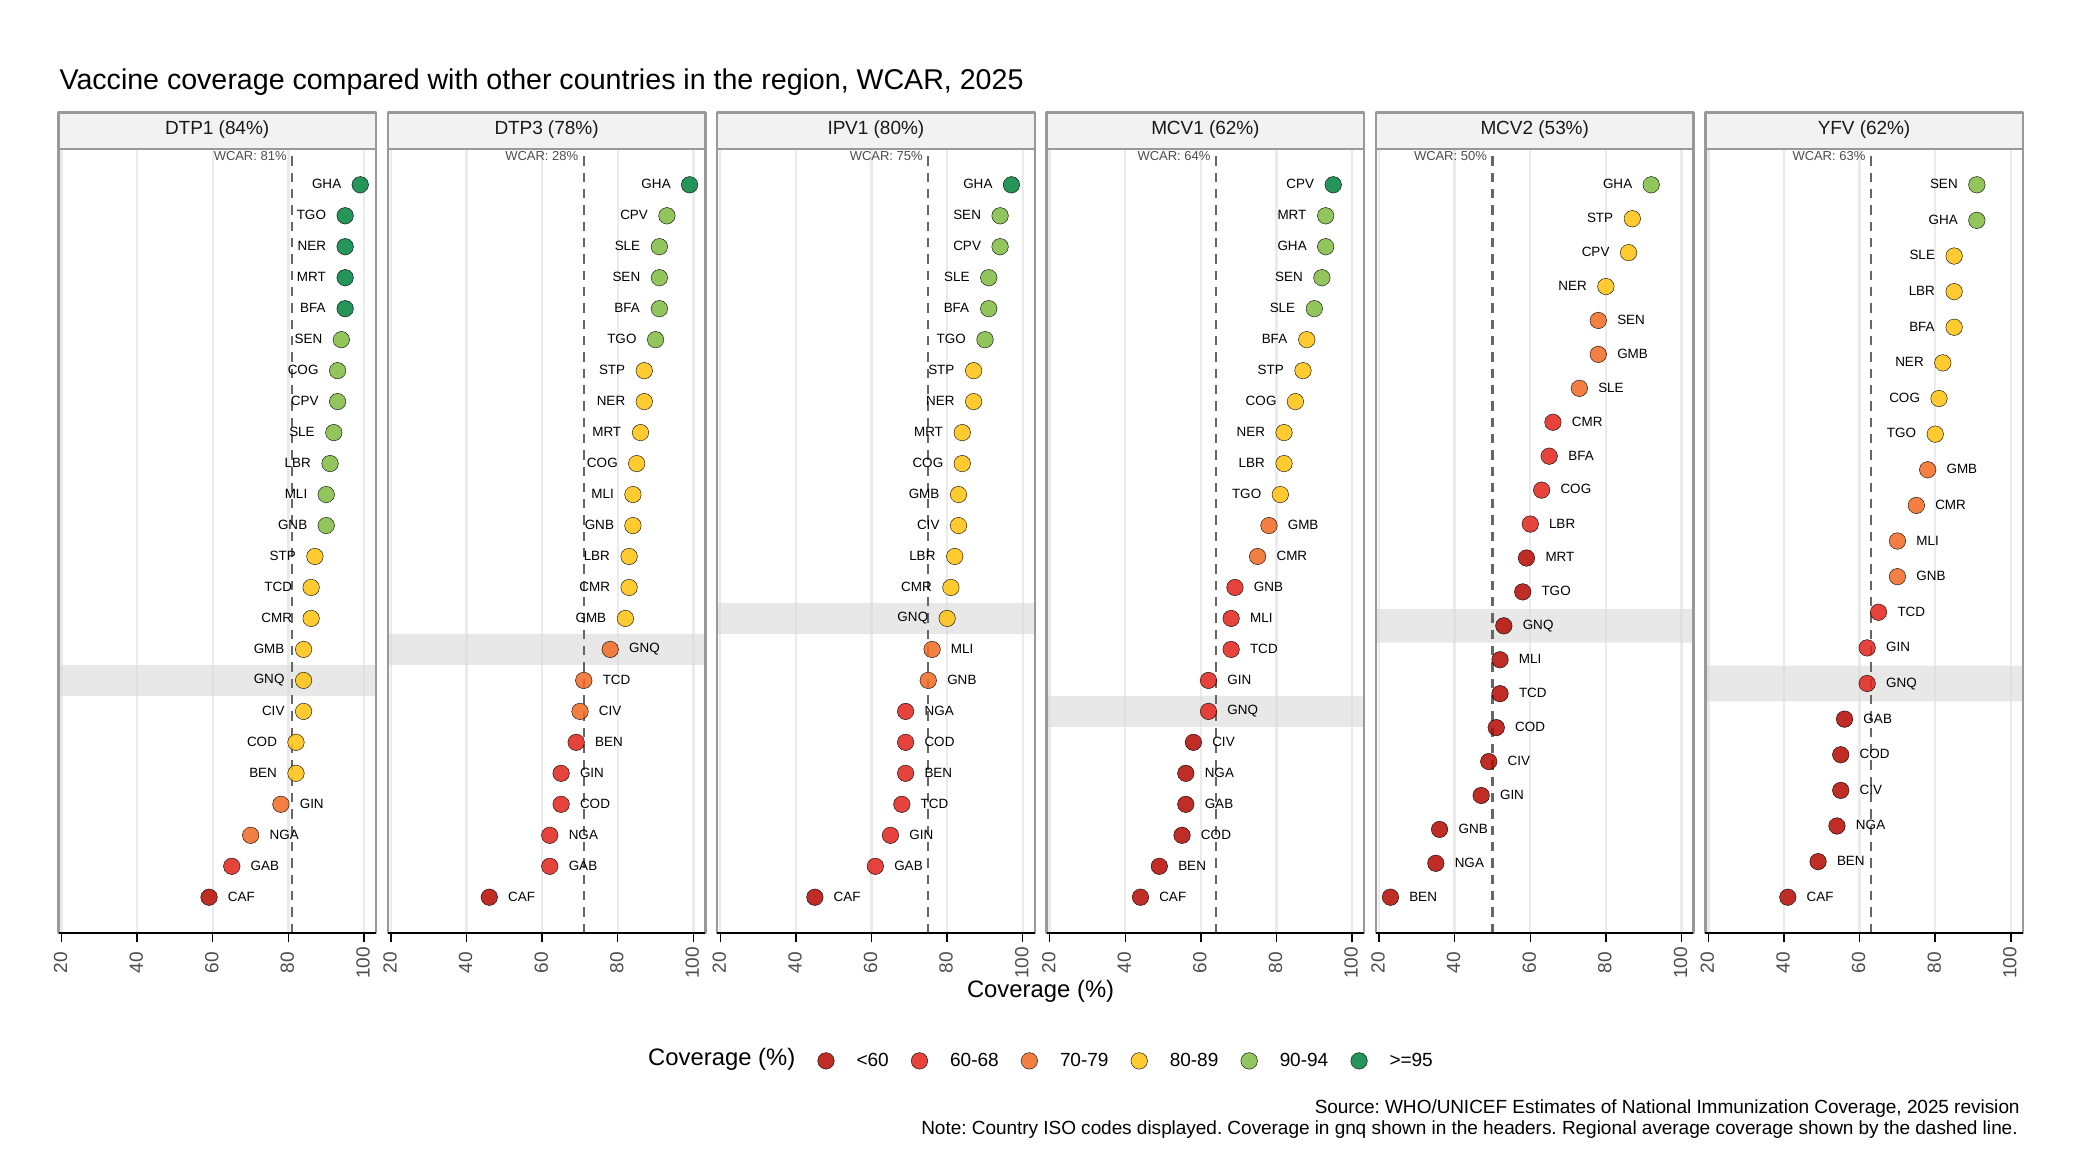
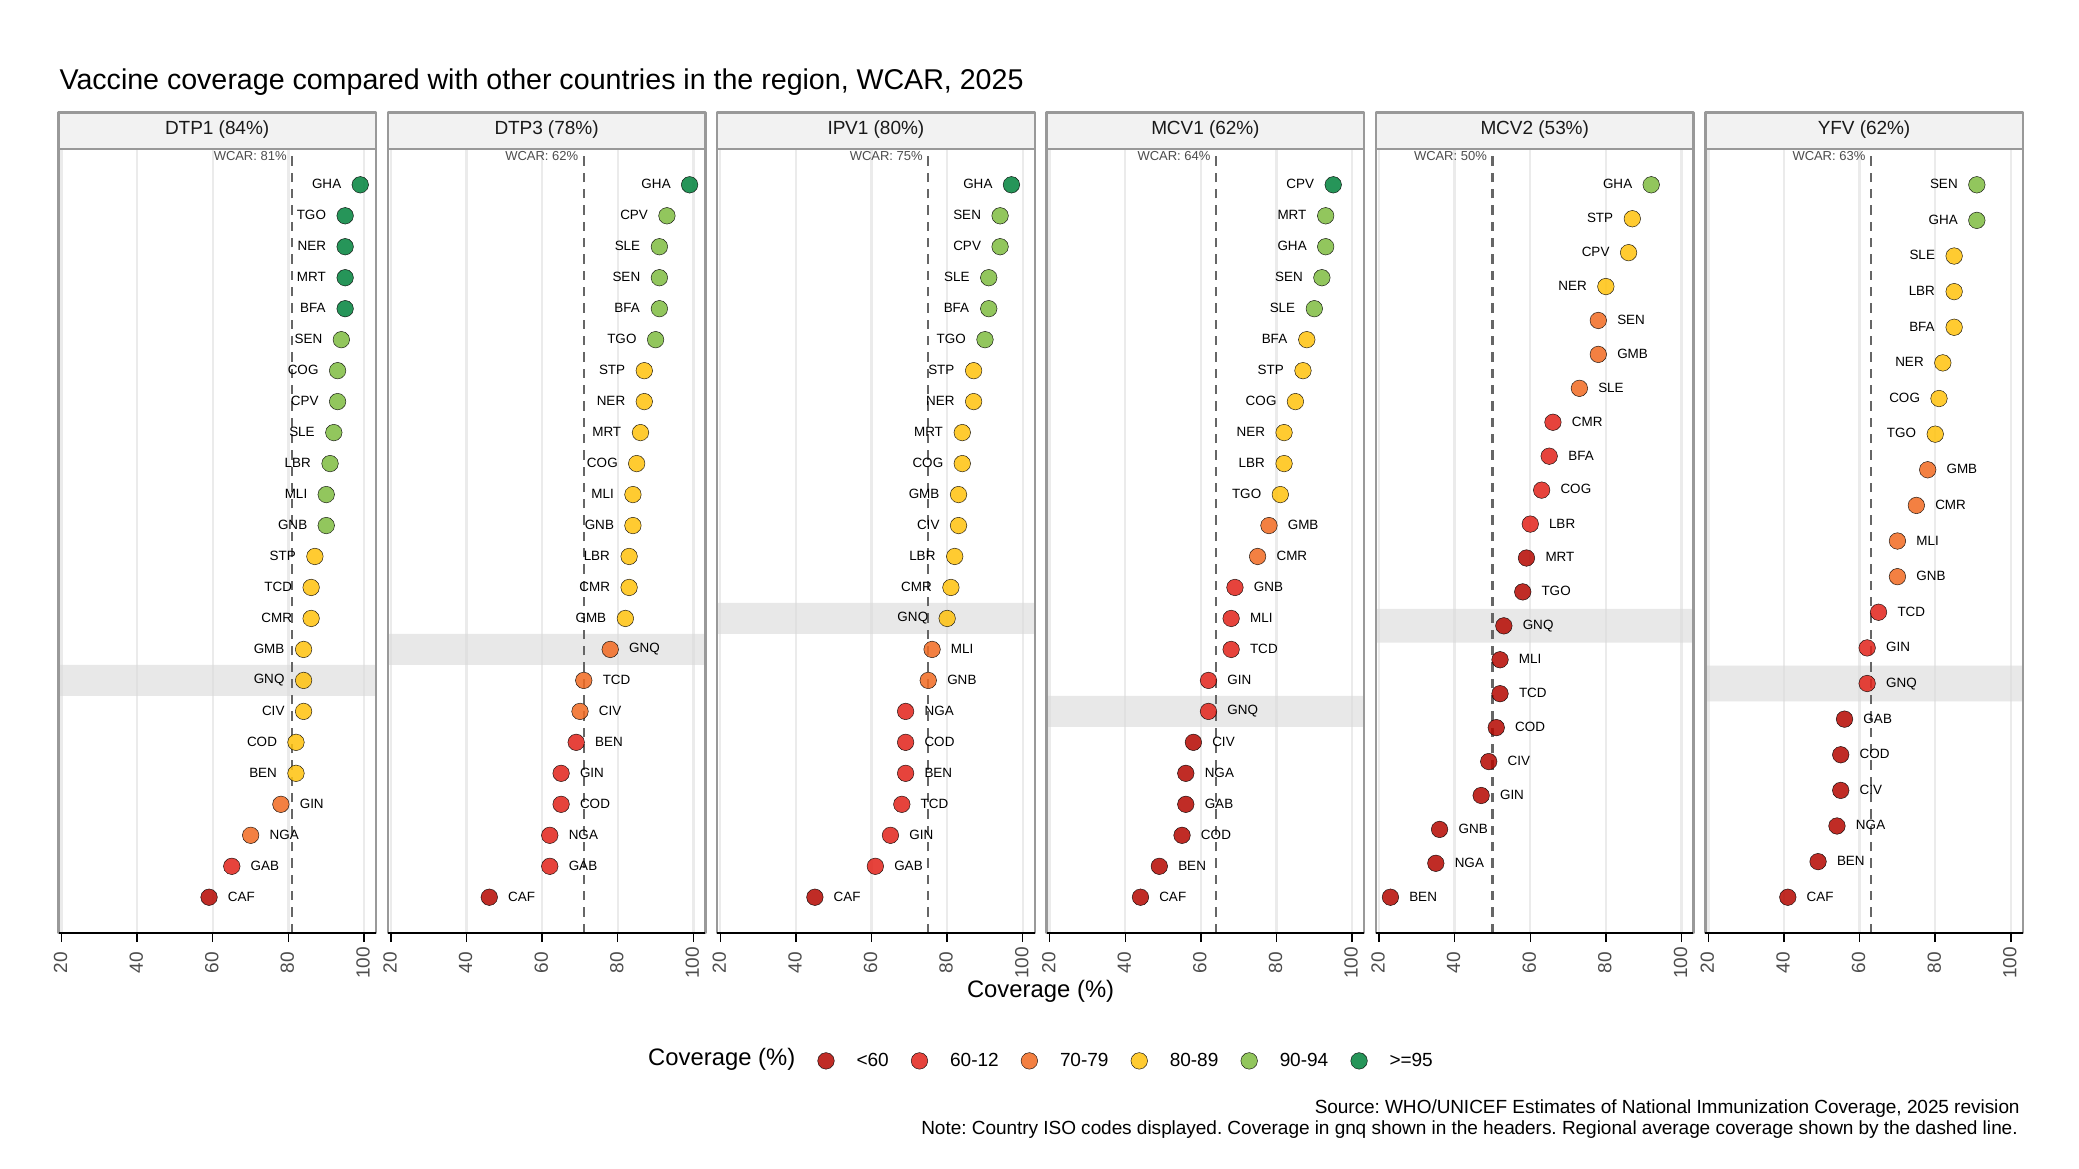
WCAR 28%: 28% -> 62% (565, 156)
60-68: 60-68 -> 60-12 (974, 1061)
